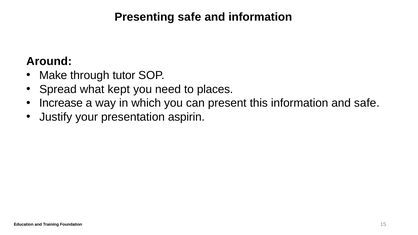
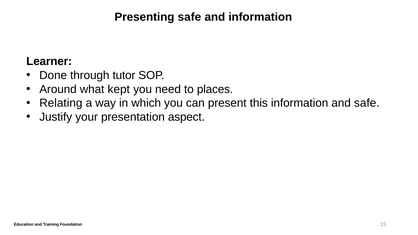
Around: Around -> Learner (49, 61)
Make: Make -> Done (53, 75)
Spread: Spread -> Around (58, 89)
Increase: Increase -> Relating (61, 103)
aspirin: aspirin -> aspect (186, 117)
